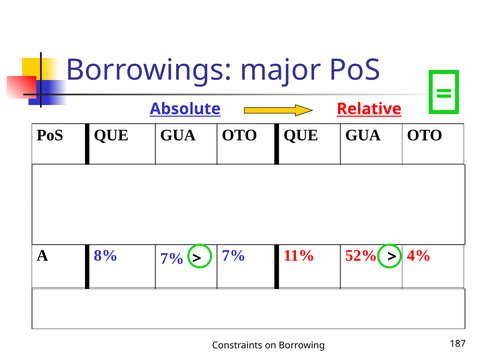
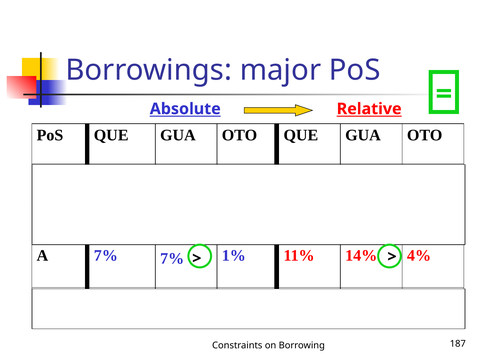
A 8%: 8% -> 7% (106, 255)
7%: 7% -> 1% (234, 255)
52%: 52% -> 14% (361, 255)
